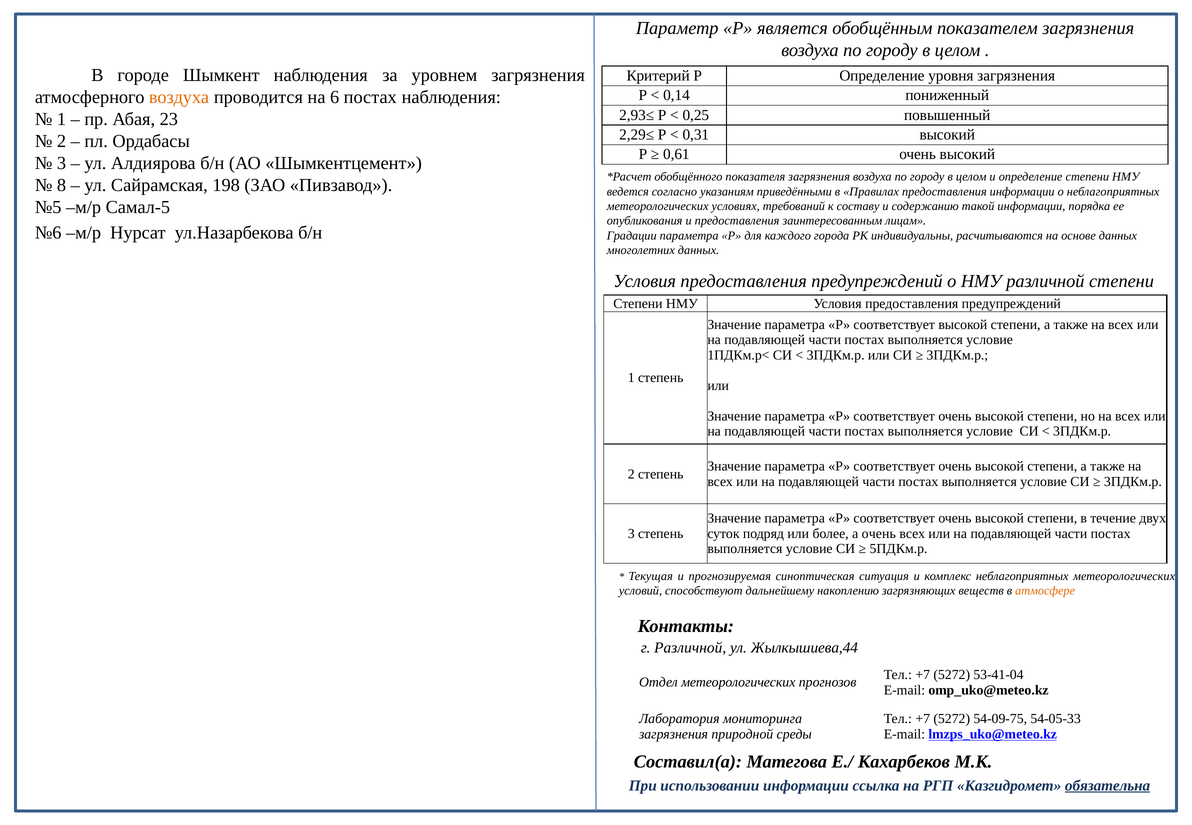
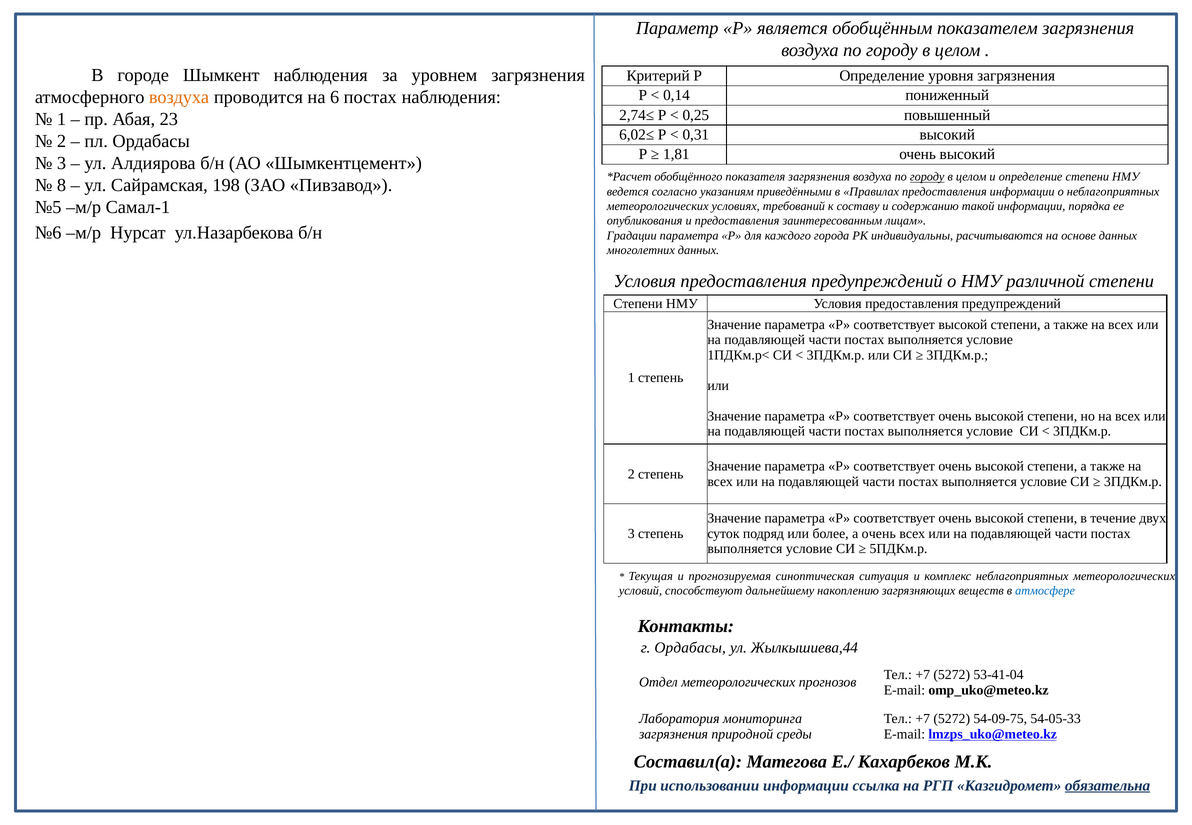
2,93≤: 2,93≤ -> 2,74≤ (637, 115)
2,29≤: 2,29≤ -> 6,02≤ (637, 135)
0,61: 0,61 -> 1,81 (676, 154)
городу underline: none -> present (927, 177)
Самал-5: Самал-5 -> Самал-1 (138, 207)
атмосфере colour: orange -> blue (1045, 591)
г Различной: Различной -> Ордабасы (690, 648)
